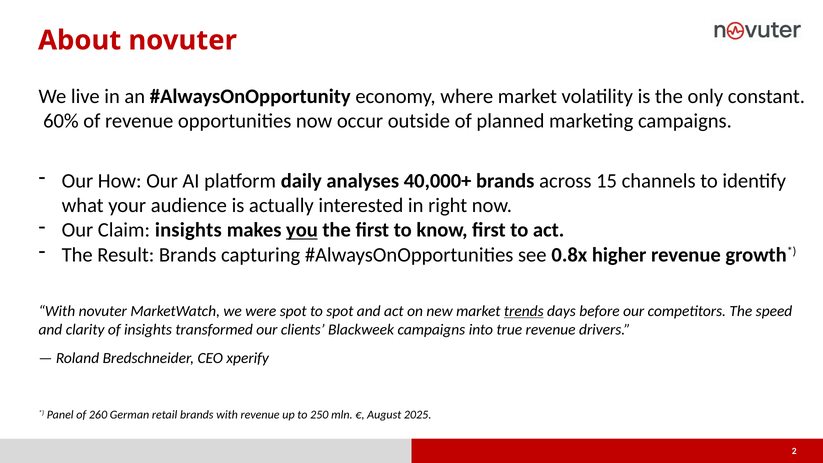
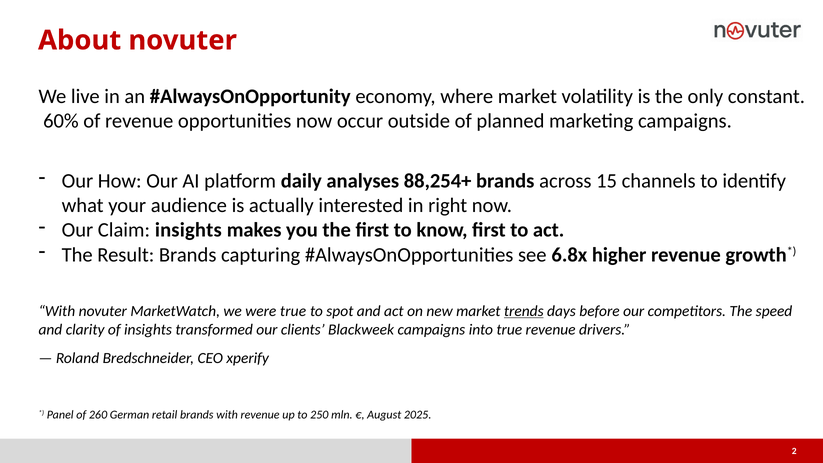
40,000+: 40,000+ -> 88,254+ (438, 181)
you underline: present -> none (302, 230)
0.8x: 0.8x -> 6.8x (569, 255)
were spot: spot -> true (293, 311)
